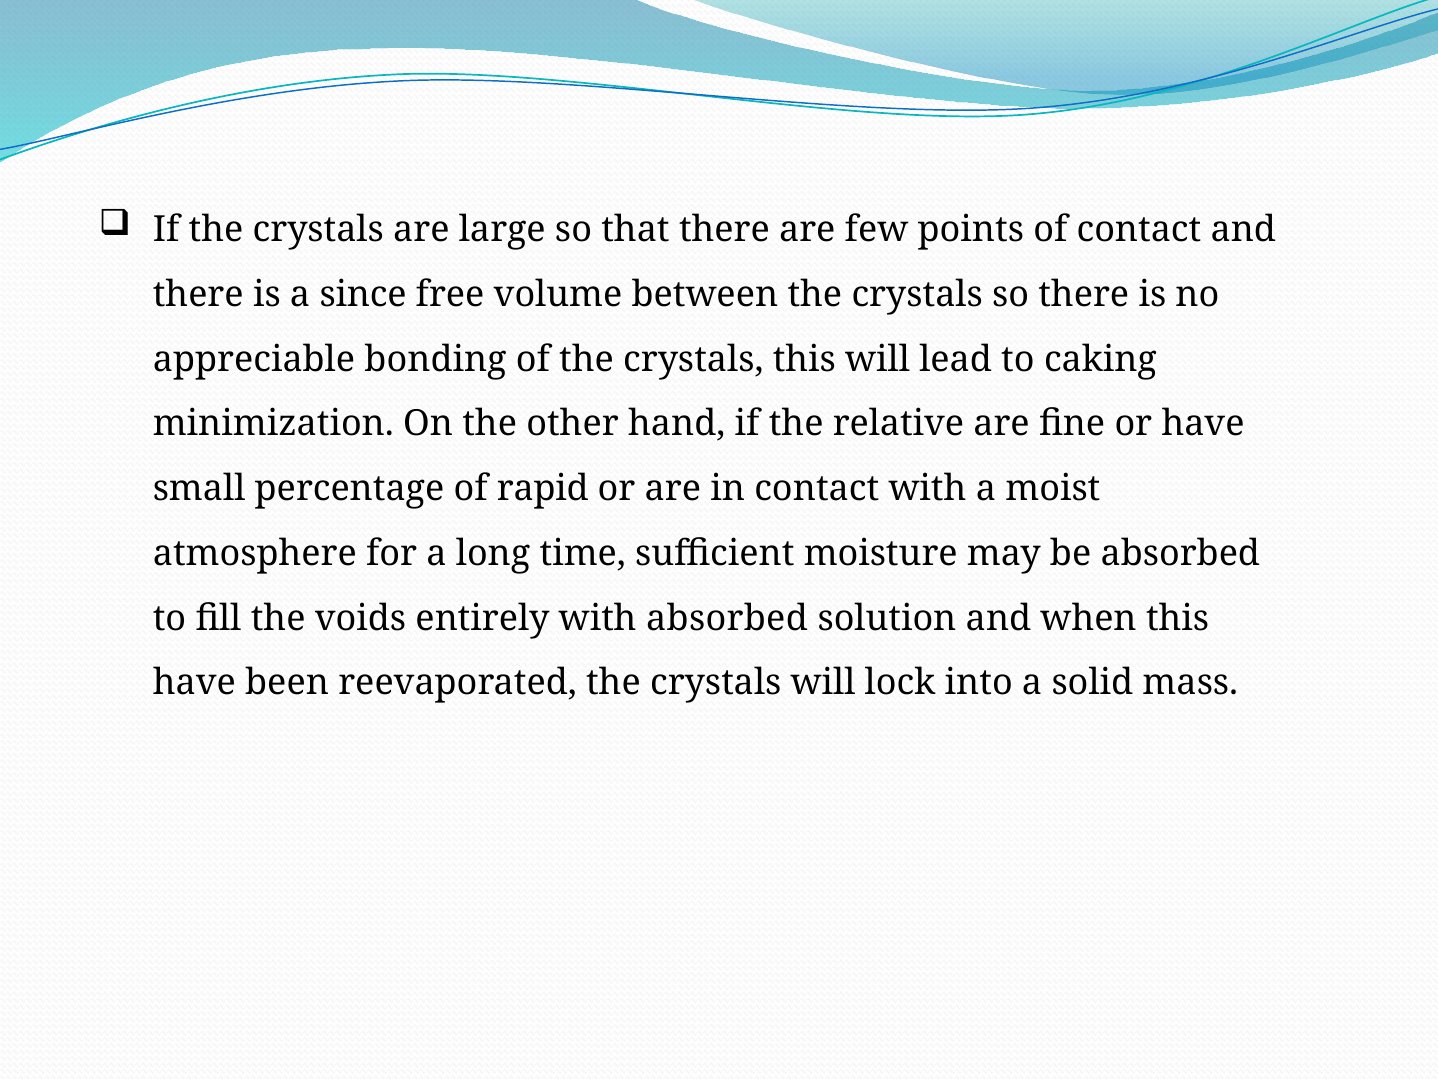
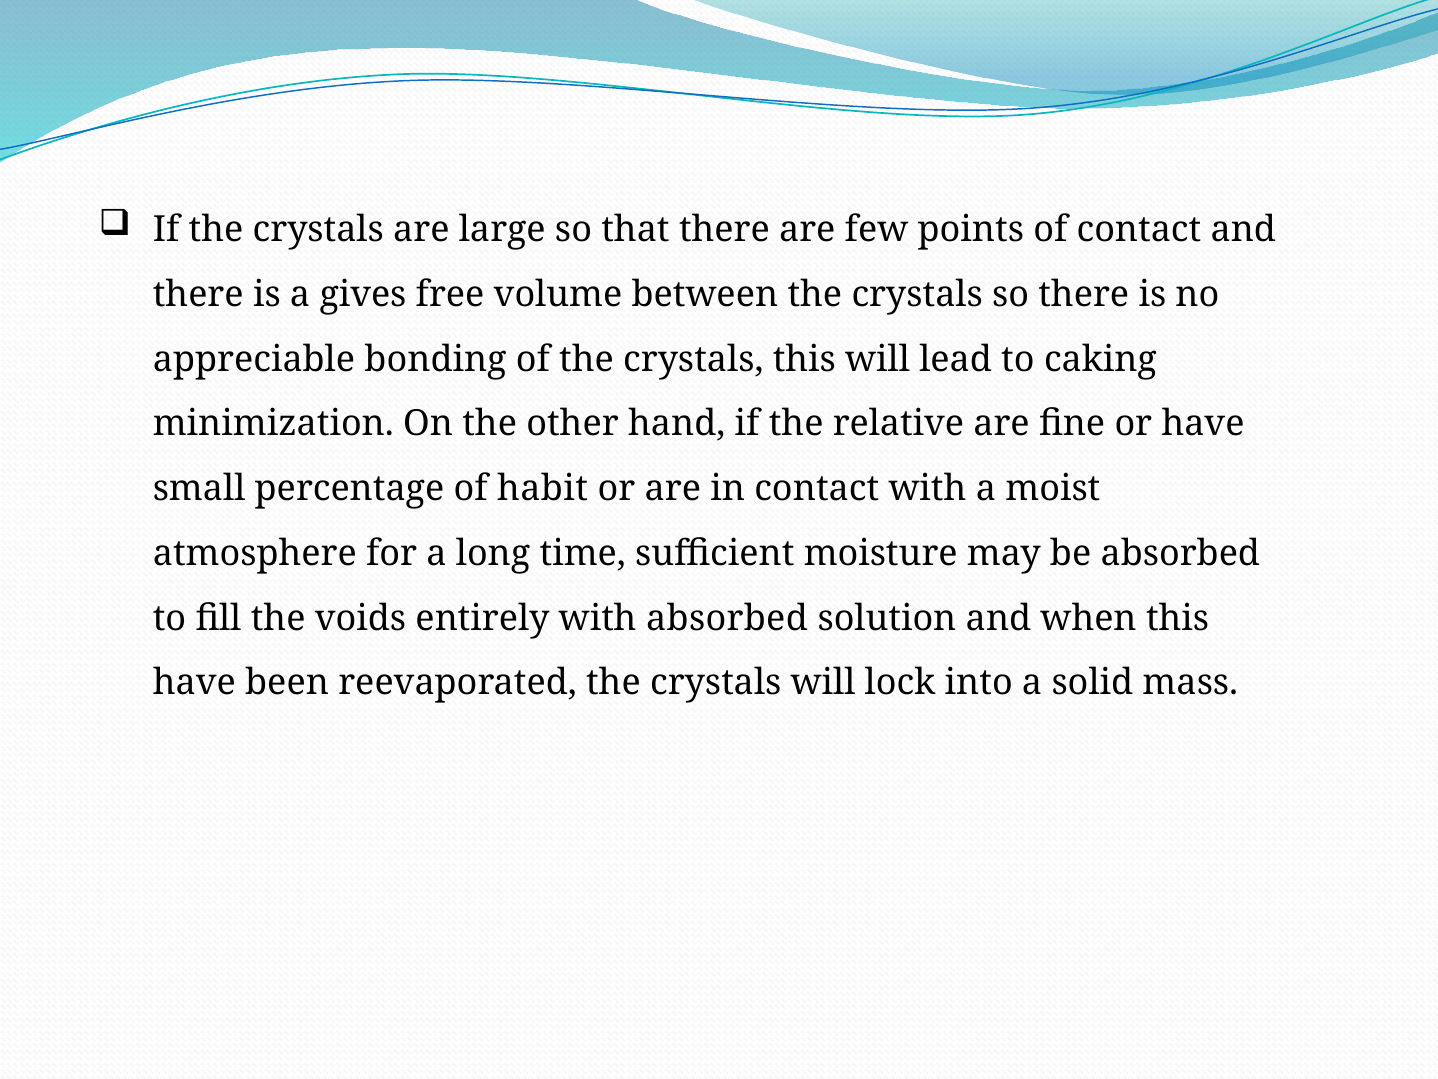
since: since -> gives (363, 294)
rapid: rapid -> habit (543, 488)
